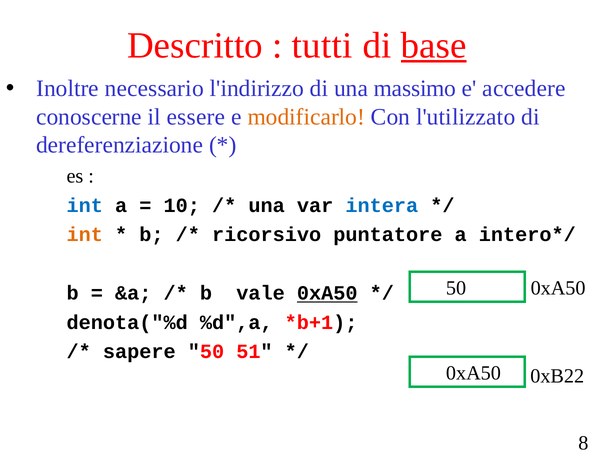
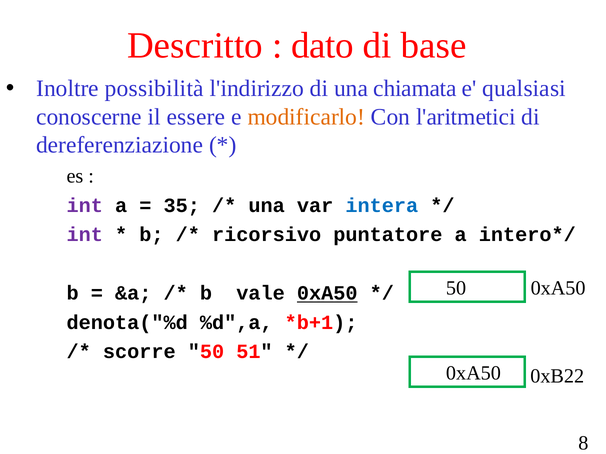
tutti: tutti -> dato (323, 45)
base underline: present -> none (434, 45)
necessario: necessario -> possibilità (154, 89)
massimo: massimo -> chiamata (415, 89)
accedere: accedere -> qualsiasi (524, 89)
l'utilizzato: l'utilizzato -> l'aritmetici (466, 117)
int colour: blue -> purple (85, 206)
10: 10 -> 35 (182, 206)
int colour: orange -> purple (85, 235)
sapere: sapere -> scorre (139, 352)
